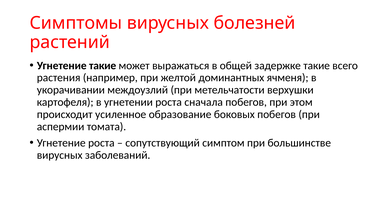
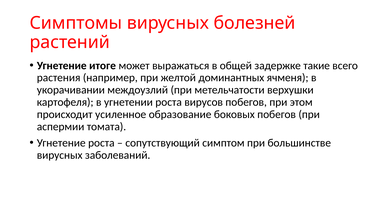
Угнетение такие: такие -> итоге (103, 66)
сначала: сначала -> вирусов (204, 102)
